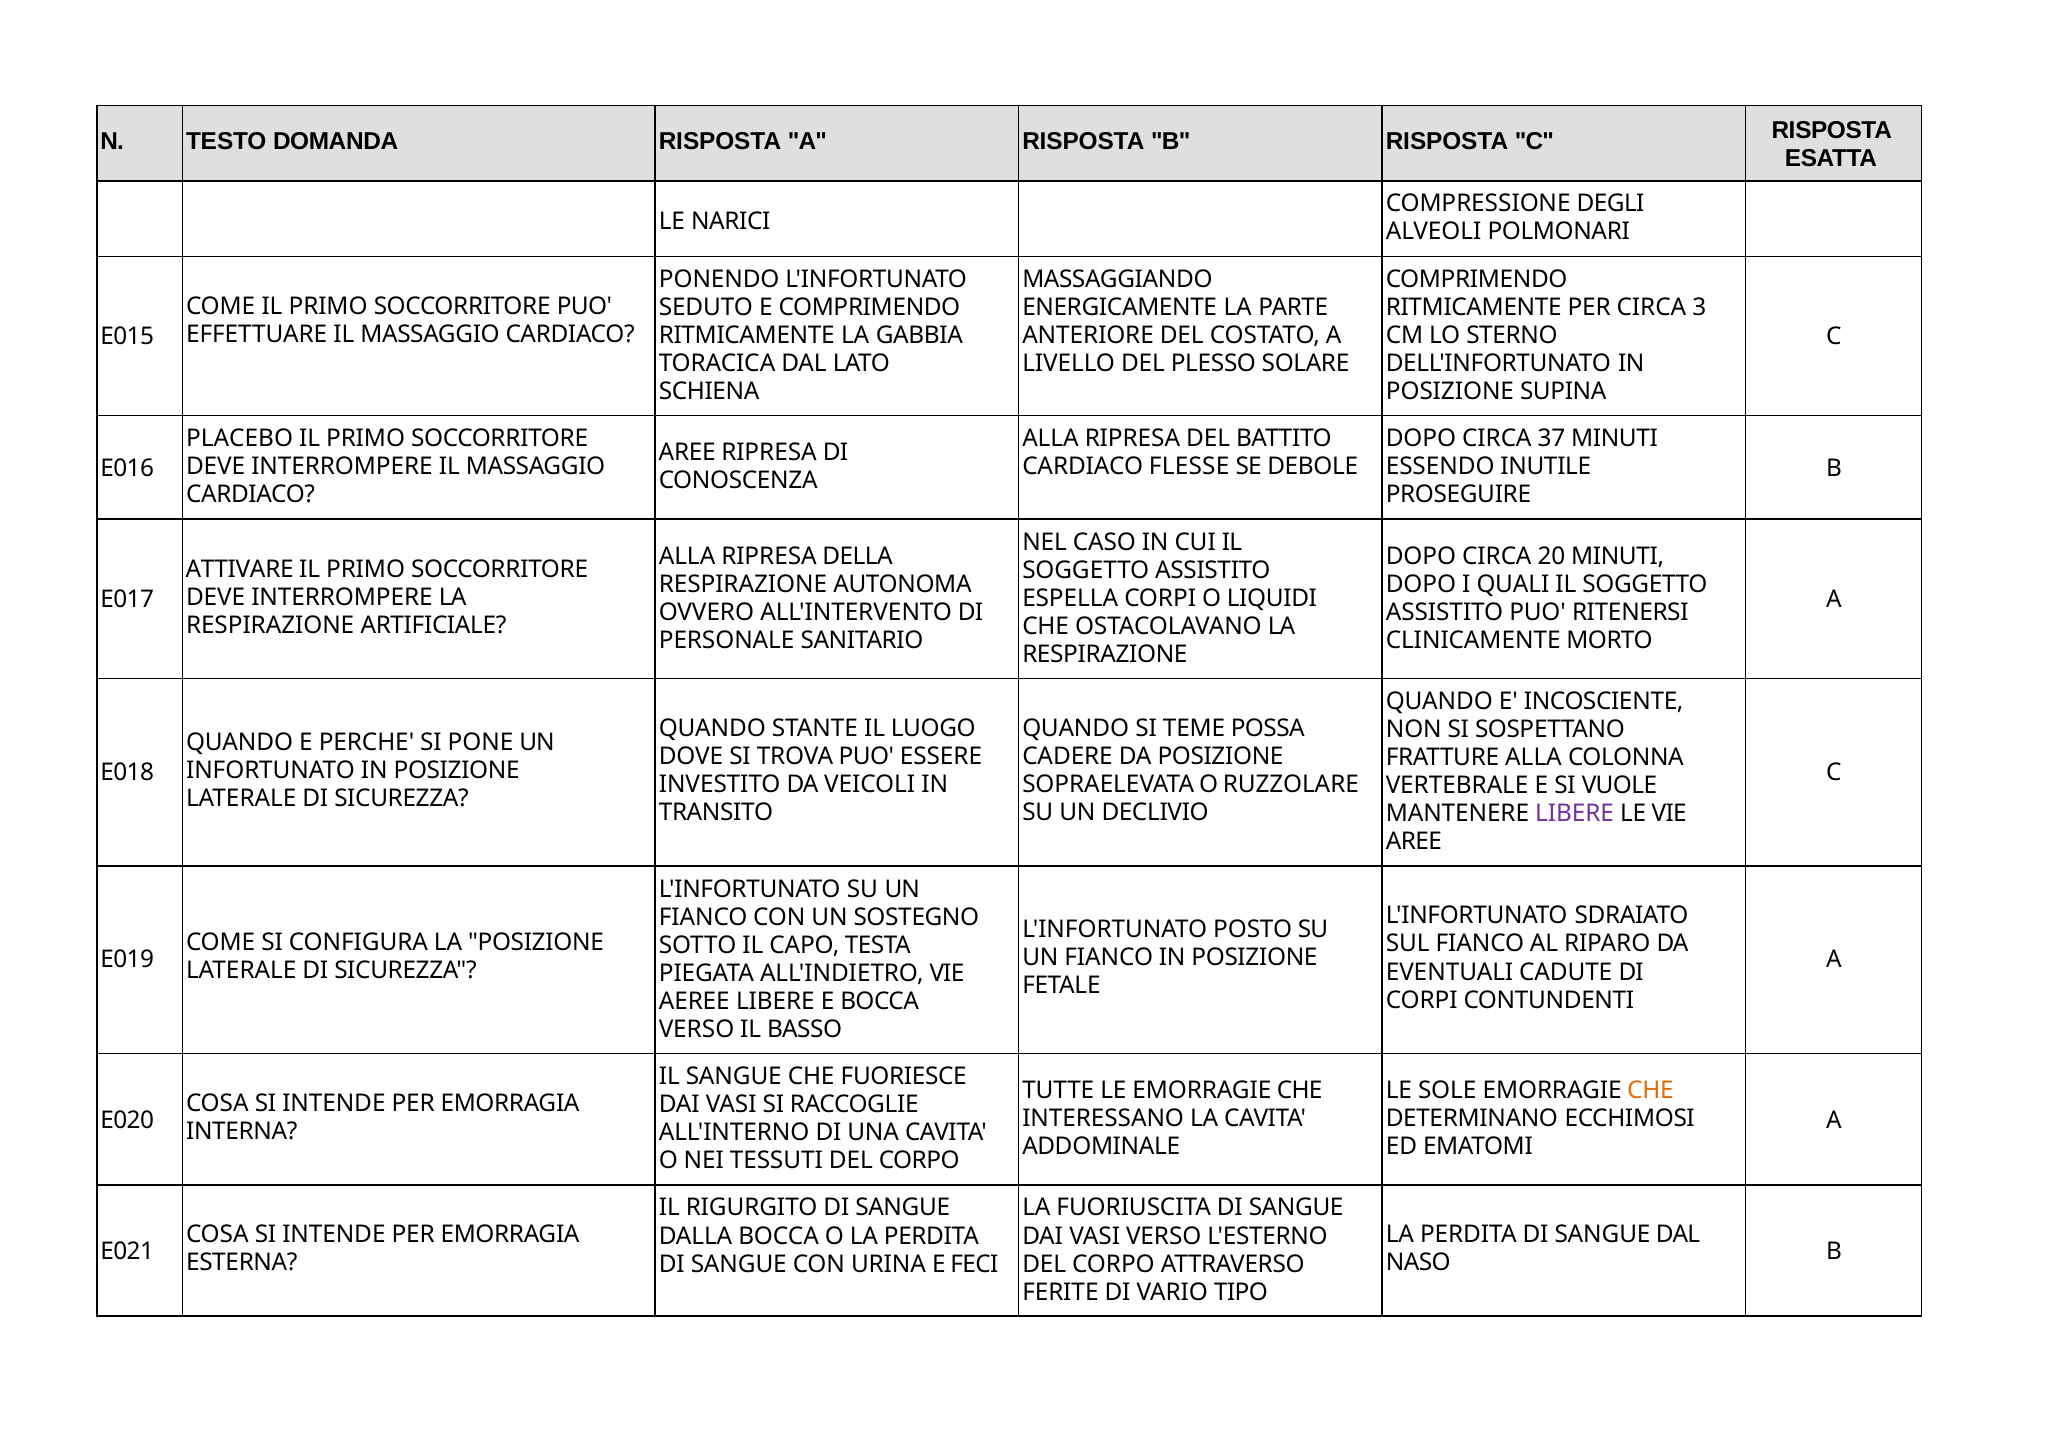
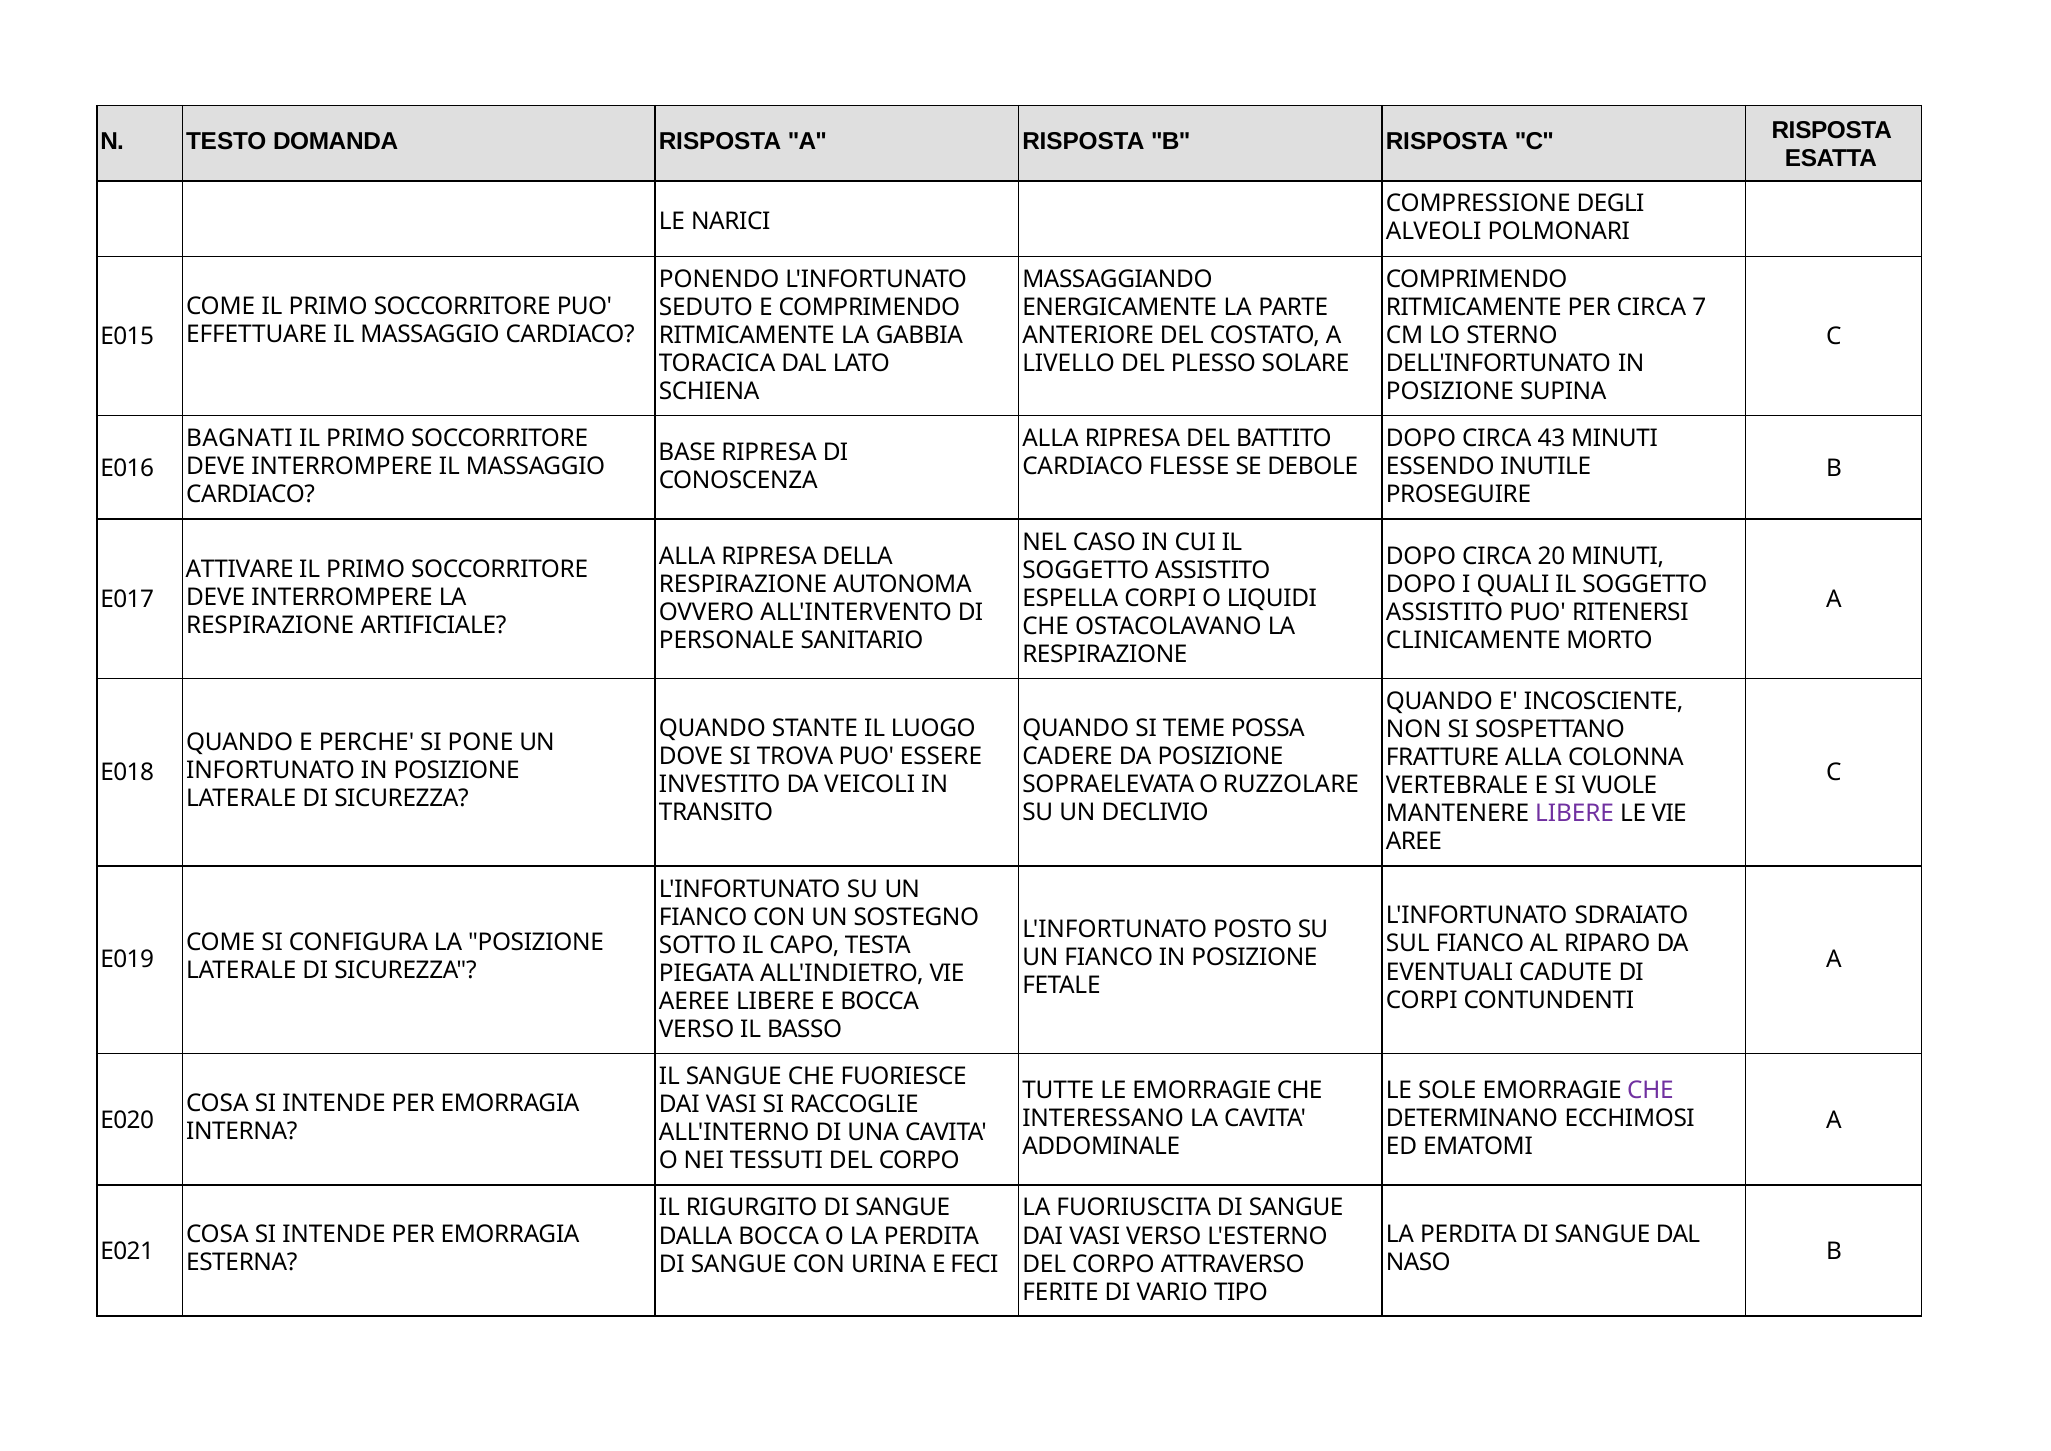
3: 3 -> 7 (1699, 307)
PLACEBO: PLACEBO -> BAGNATI (239, 439)
37: 37 -> 43 (1551, 439)
AREE: AREE -> BASE (687, 453)
CHE colour: orange -> purple (1650, 1090)
